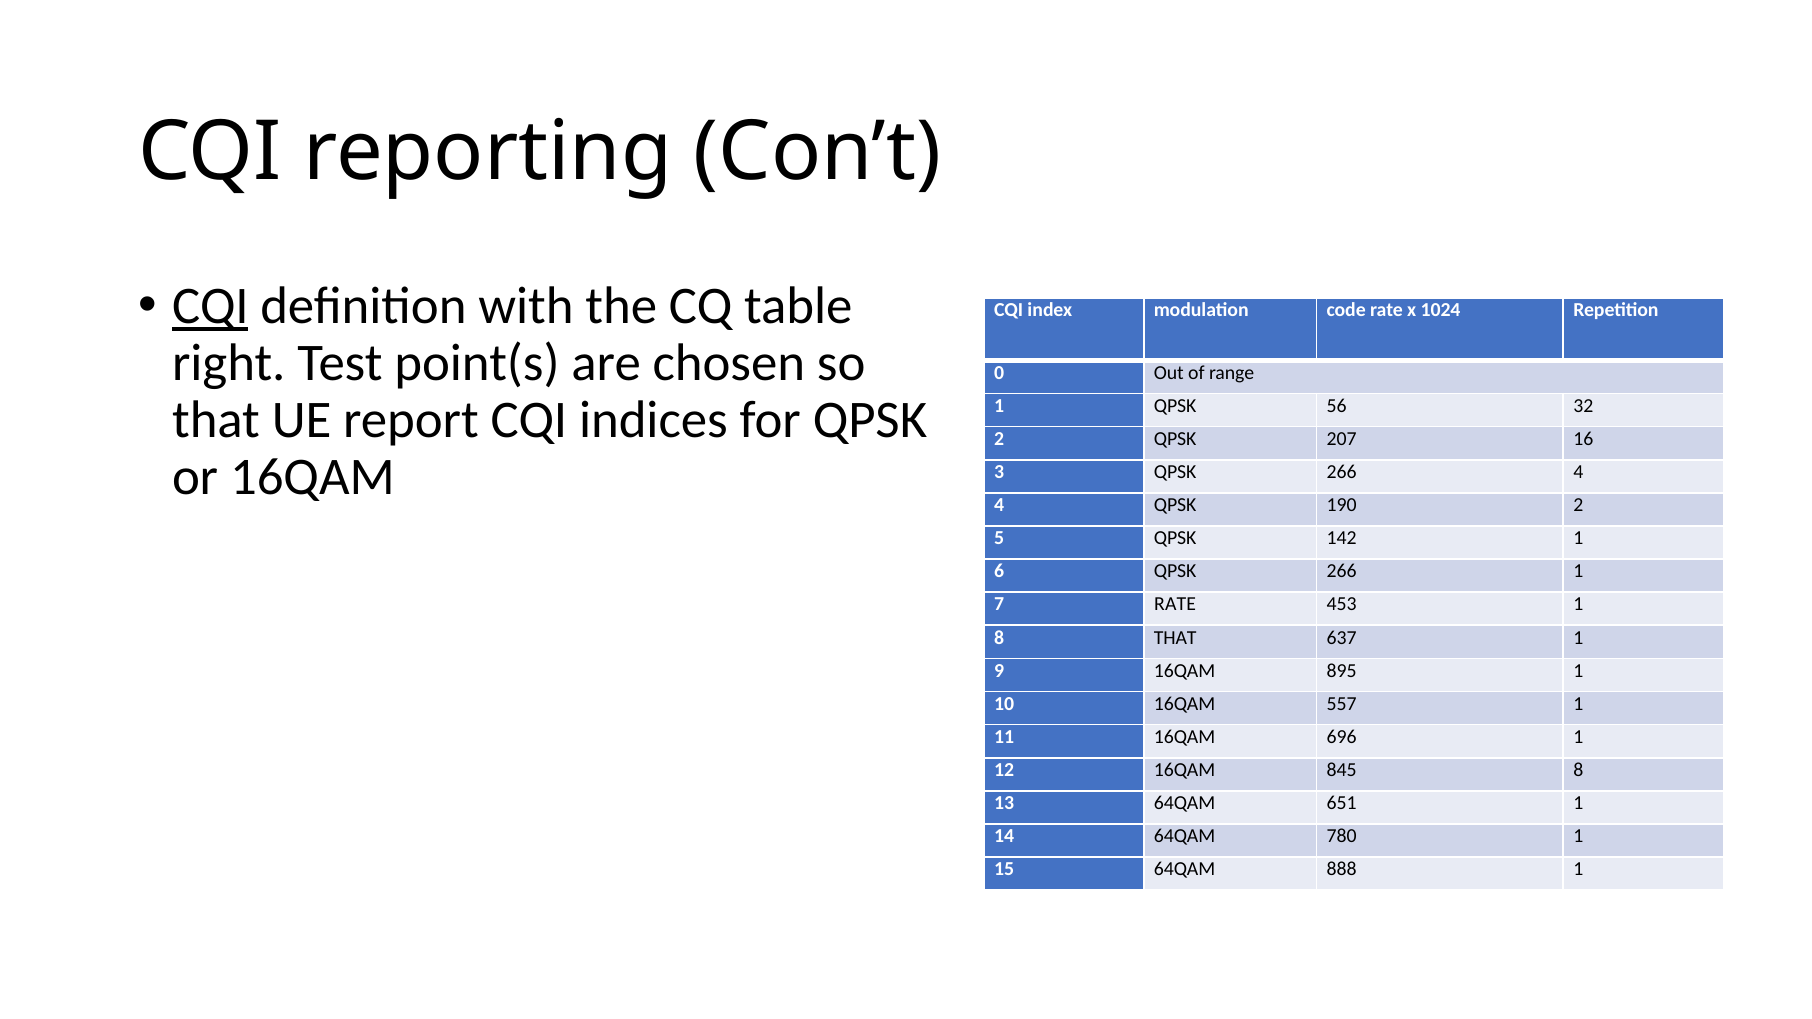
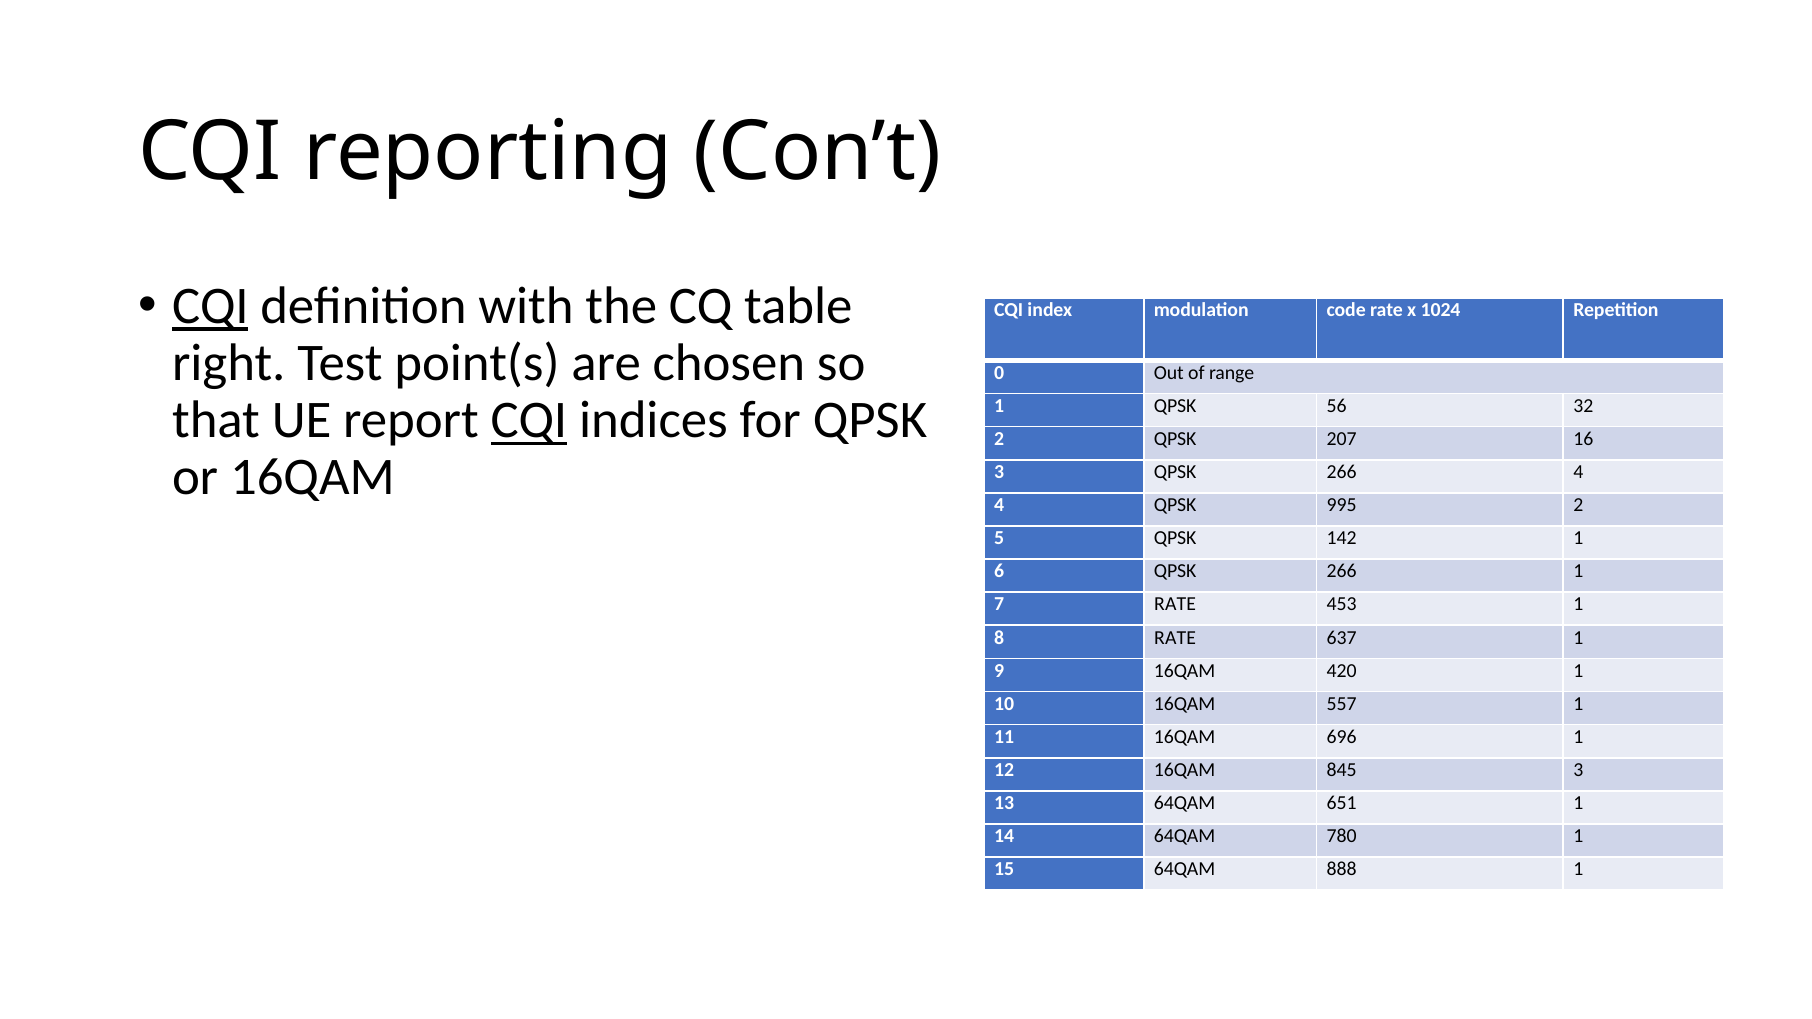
CQI underline: none -> present (529, 421)
190: 190 -> 995 (1342, 505)
8 THAT: THAT -> RATE (1175, 638)
895: 895 -> 420 (1342, 671)
845 8: 8 -> 3 (1578, 770)
